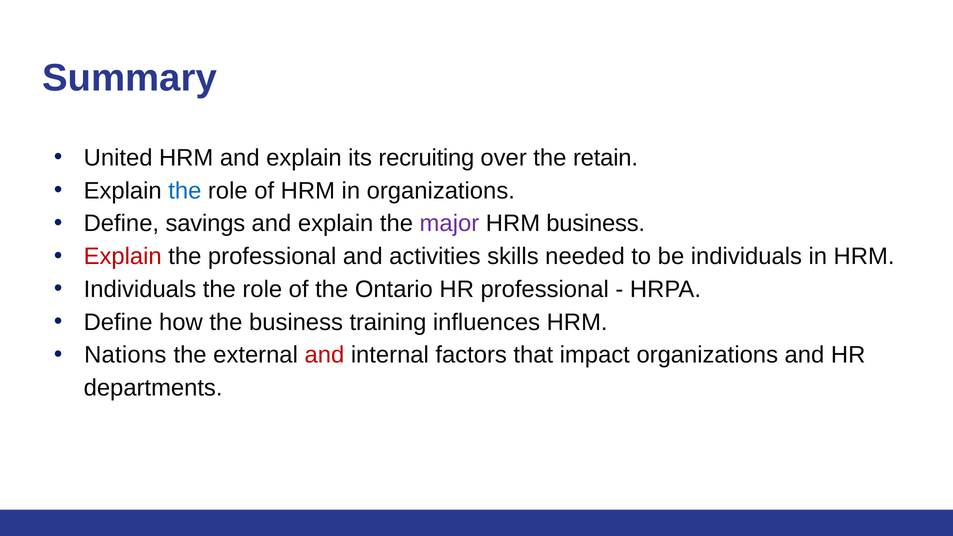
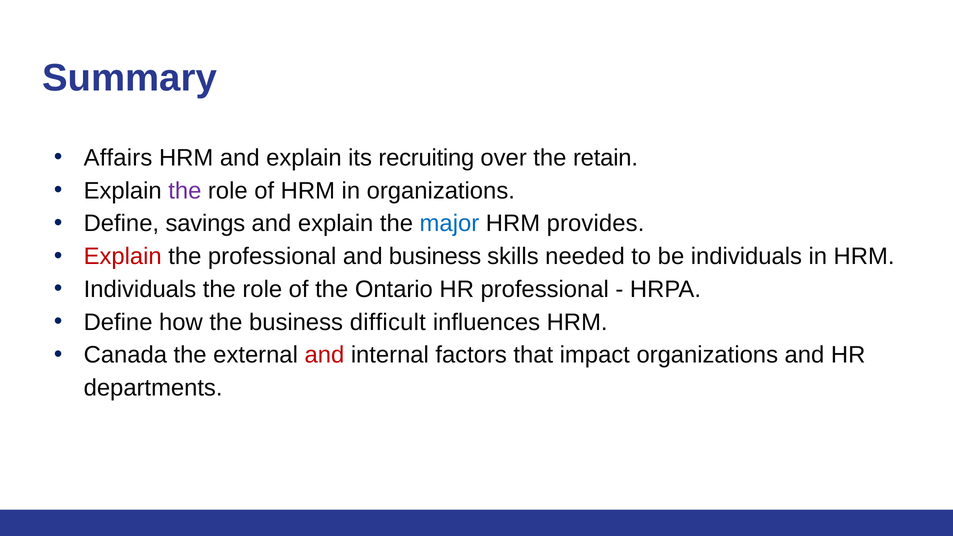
United: United -> Affairs (118, 158)
the colour: blue -> purple (185, 191)
major colour: purple -> blue (449, 224)
HRM business: business -> provides (596, 224)
and activities: activities -> business (435, 257)
training: training -> difficult (388, 322)
Nations: Nations -> Canada (125, 355)
